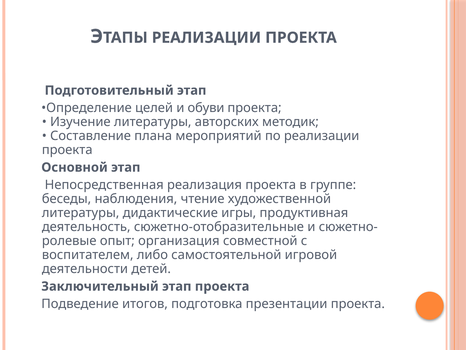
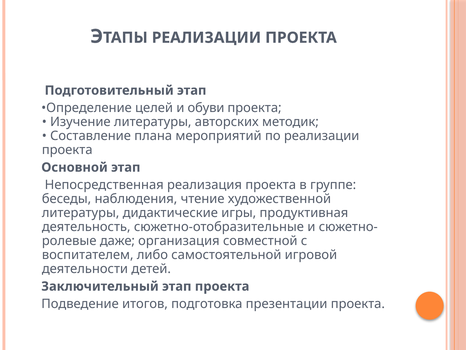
опыт: опыт -> даже (117, 241)
